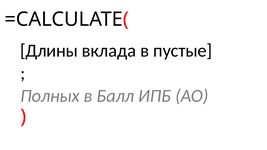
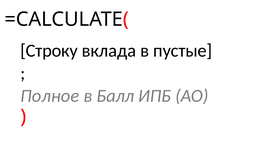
Длины: Длины -> Строку (49, 51)
Полных: Полных -> Полное (50, 96)
